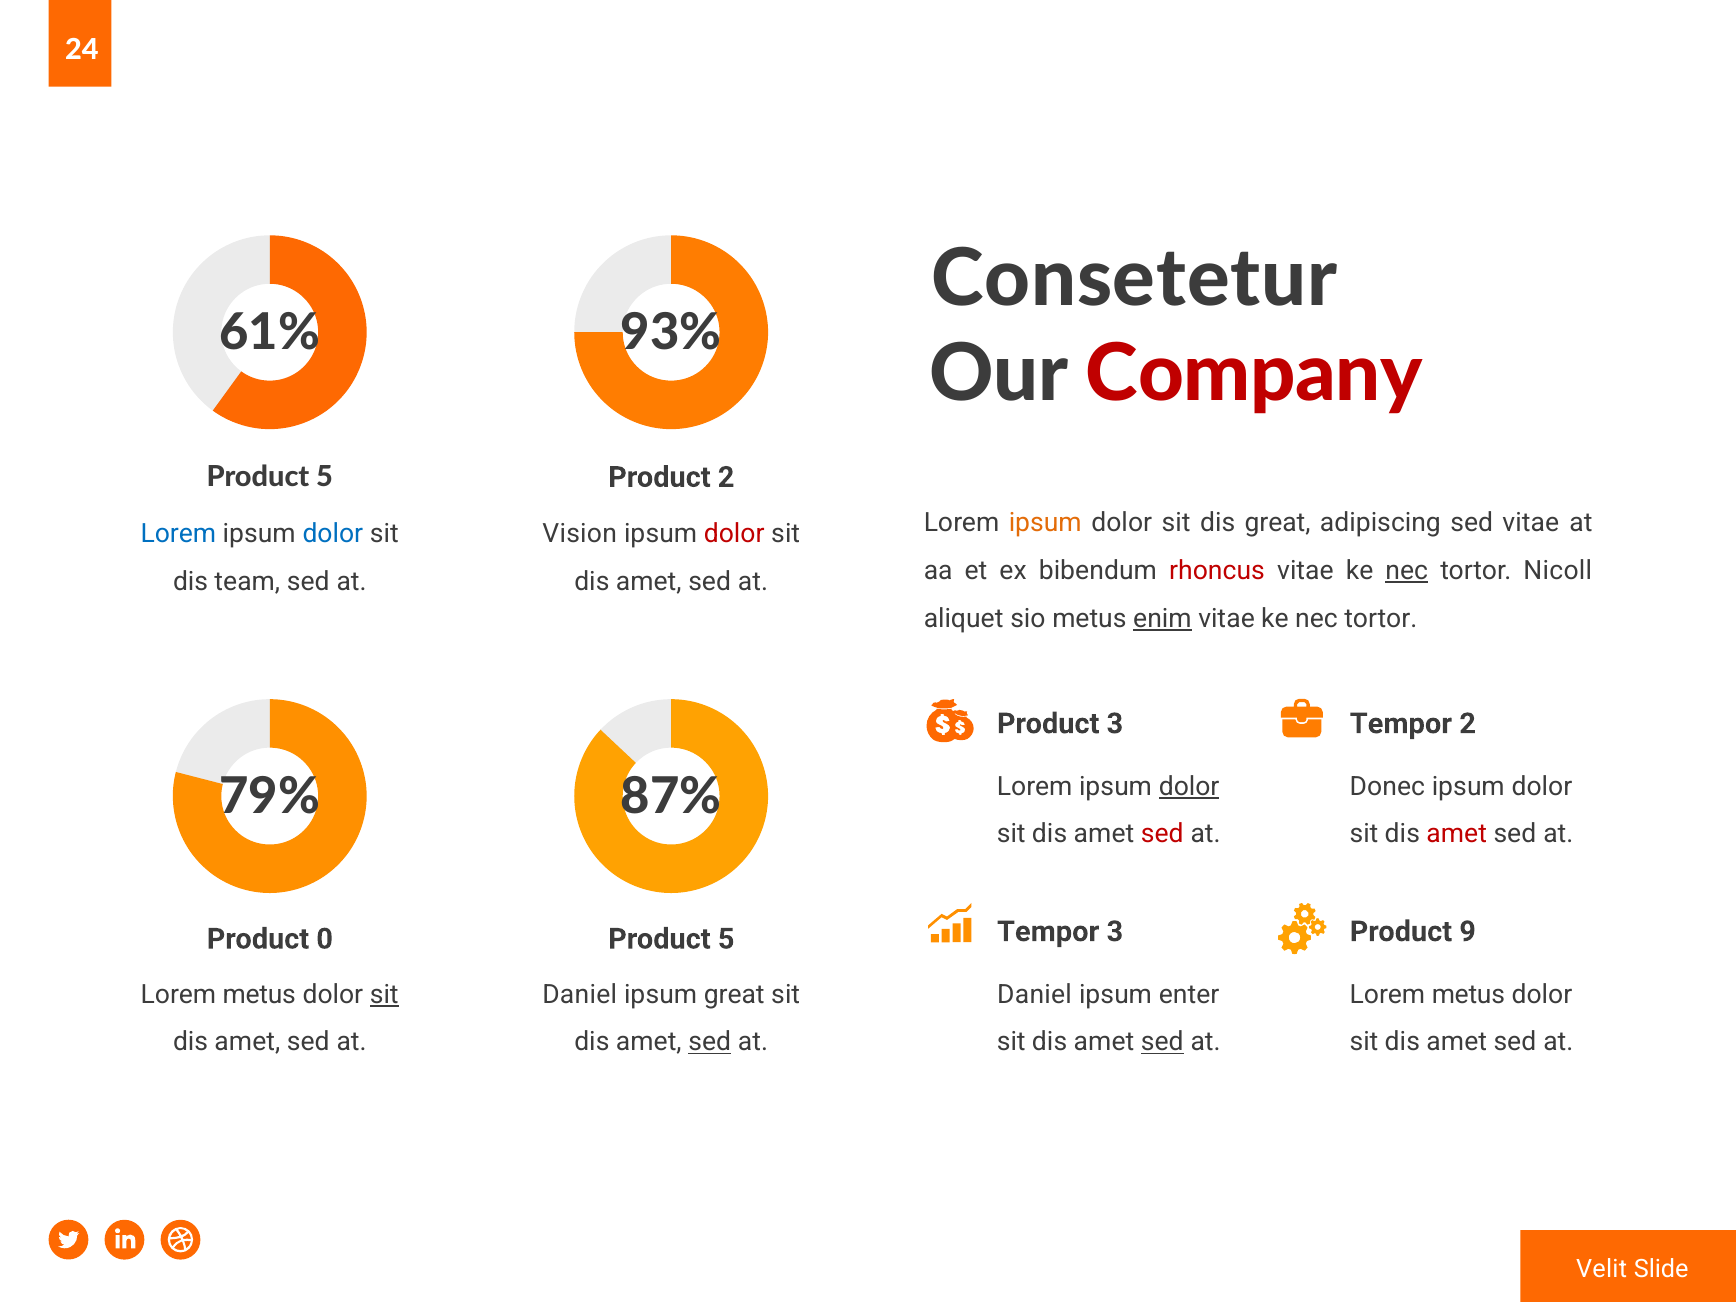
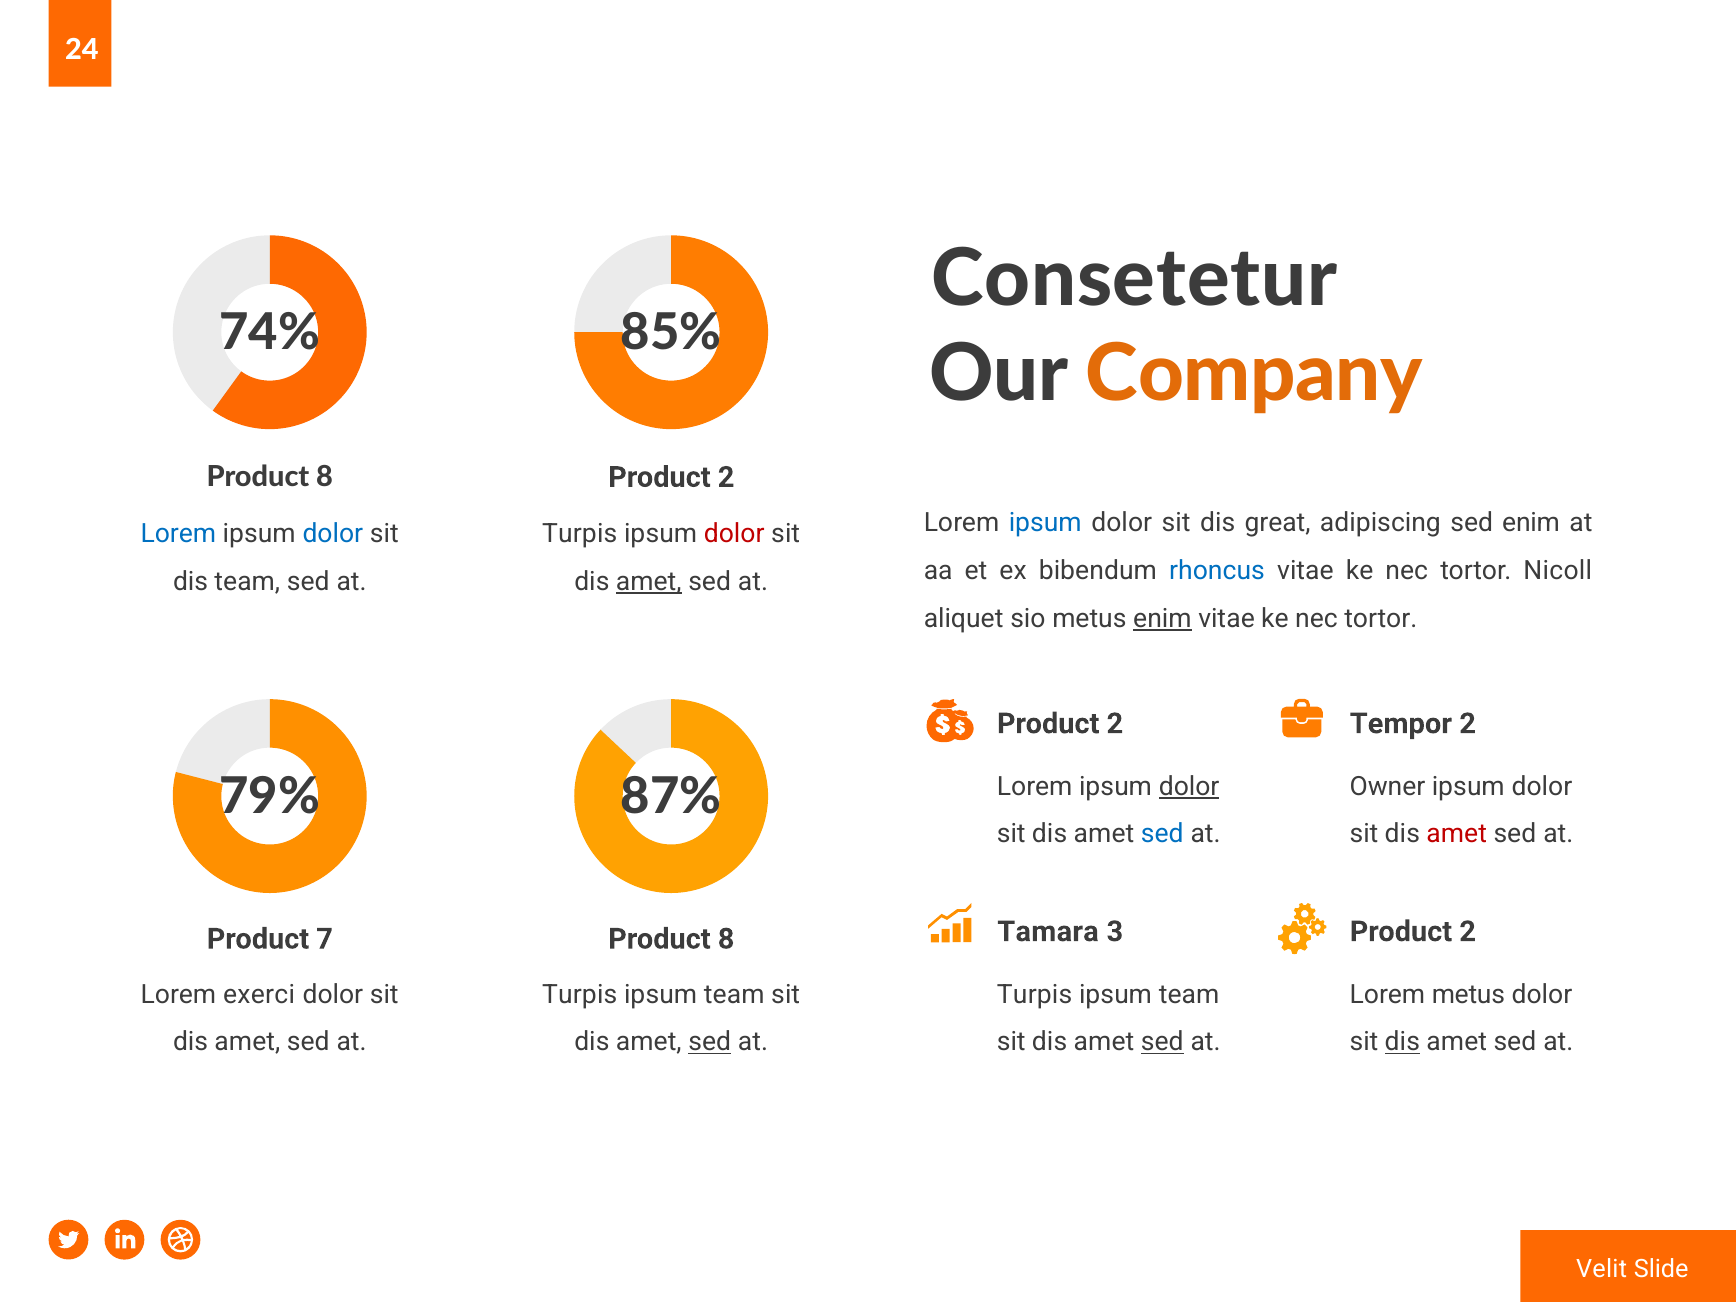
61%: 61% -> 74% (270, 332)
93%: 93% -> 85% (671, 332)
Company colour: red -> orange (1254, 375)
5: 5 -> 8 (324, 477)
ipsum colour: orange -> blue (1045, 523)
sed vitae: vitae -> enim (1531, 523)
Vision: Vision -> Turpis (580, 534)
rhoncus colour: red -> blue (1217, 571)
nec underline: present -> none (1407, 571)
amet underline: none -> present (649, 582)
3: 3 -> 2 (1115, 724)
Donec: Donec -> Owner (1387, 786)
sed colour: red -> blue (1162, 834)
Tempor: Tempor -> Tamara (1048, 932)
9: 9 -> 2 (1468, 932)
0: 0 -> 7 (325, 939)
5: 5 -> 8 (726, 939)
metus: metus -> exerci (259, 994)
sit underline: present -> none (384, 994)
Daniel: Daniel -> Turpis (580, 994)
great: great -> team (734, 994)
Daniel: Daniel -> Turpis (1035, 994)
enter: enter -> team (1189, 994)
dis underline: none -> present (1402, 1042)
